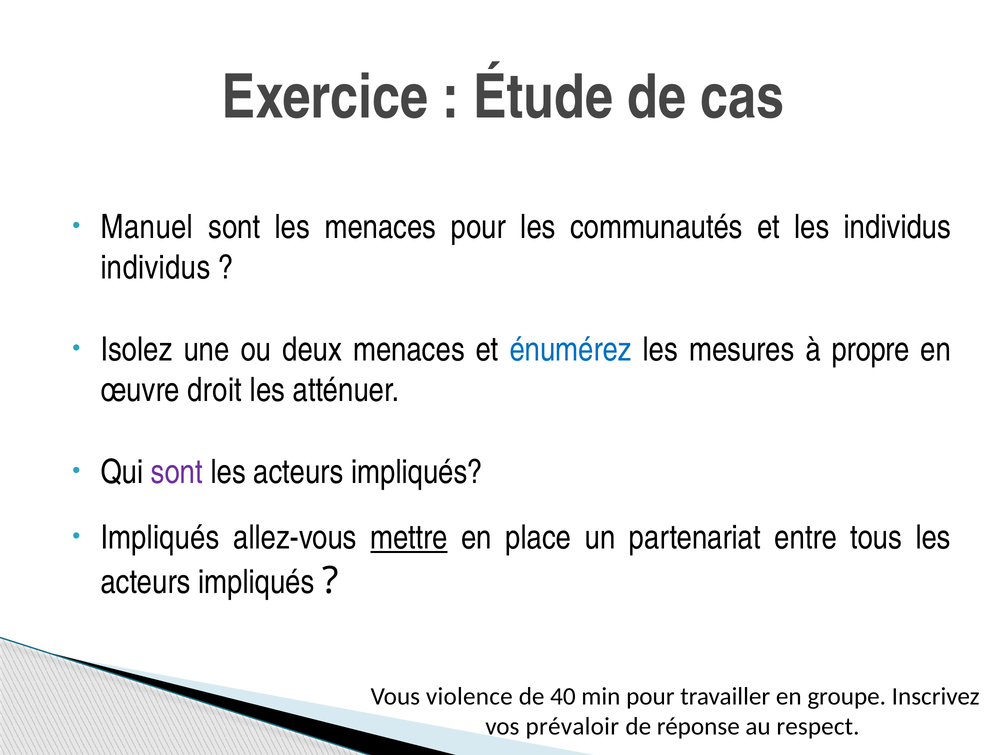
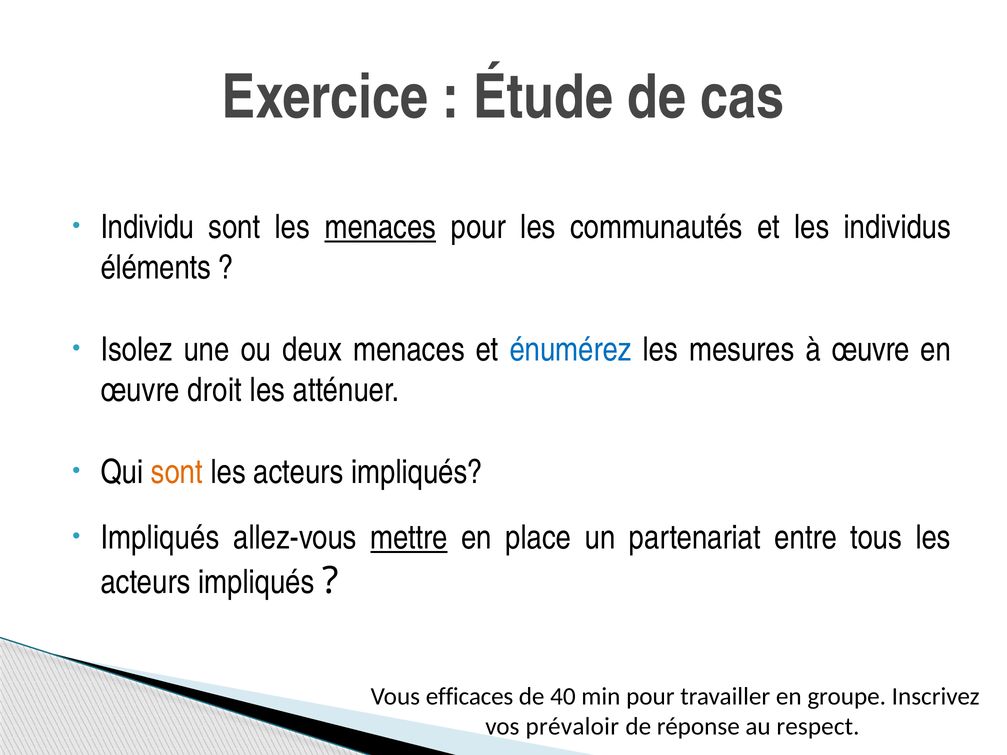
Manuel: Manuel -> Individu (147, 227)
menaces underline: none -> present (380, 227)
individus: individus -> éléments (156, 268)
à propre: propre -> œuvre (871, 350)
sont colour: purple -> orange (177, 472)
violence: violence -> efficaces (470, 696)
